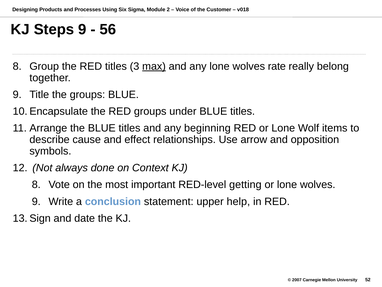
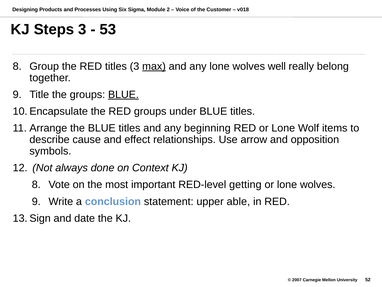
Steps 9: 9 -> 3 (82, 29)
56: 56 -> 53 (108, 29)
rate: rate -> well (277, 66)
BLUE underline: none -> present (123, 94)
help: help -> able (238, 201)
